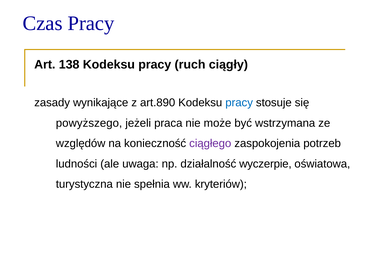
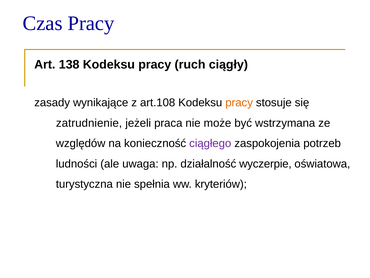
art.890: art.890 -> art.108 (158, 103)
pracy colour: blue -> orange (239, 103)
powyższego: powyższego -> zatrudnienie (89, 123)
